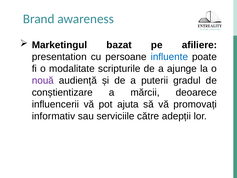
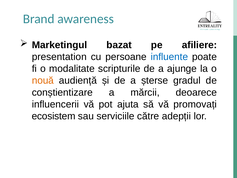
nouă colour: purple -> orange (43, 80)
puterii: puterii -> șterse (155, 80)
informativ: informativ -> ecosistem (54, 116)
